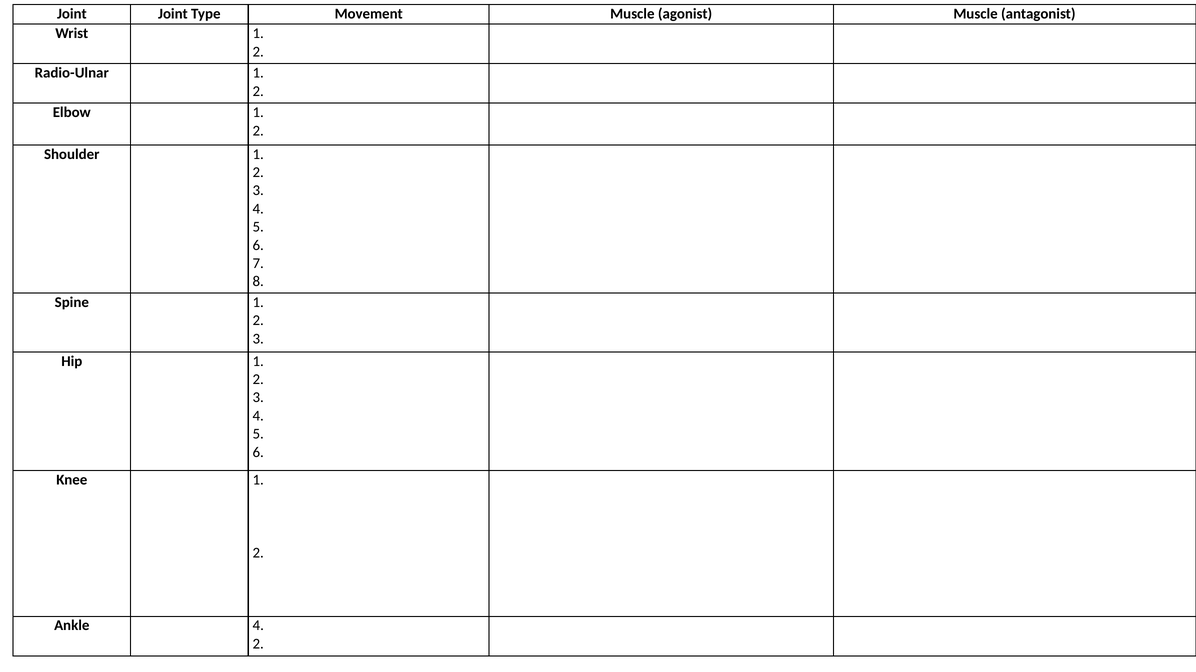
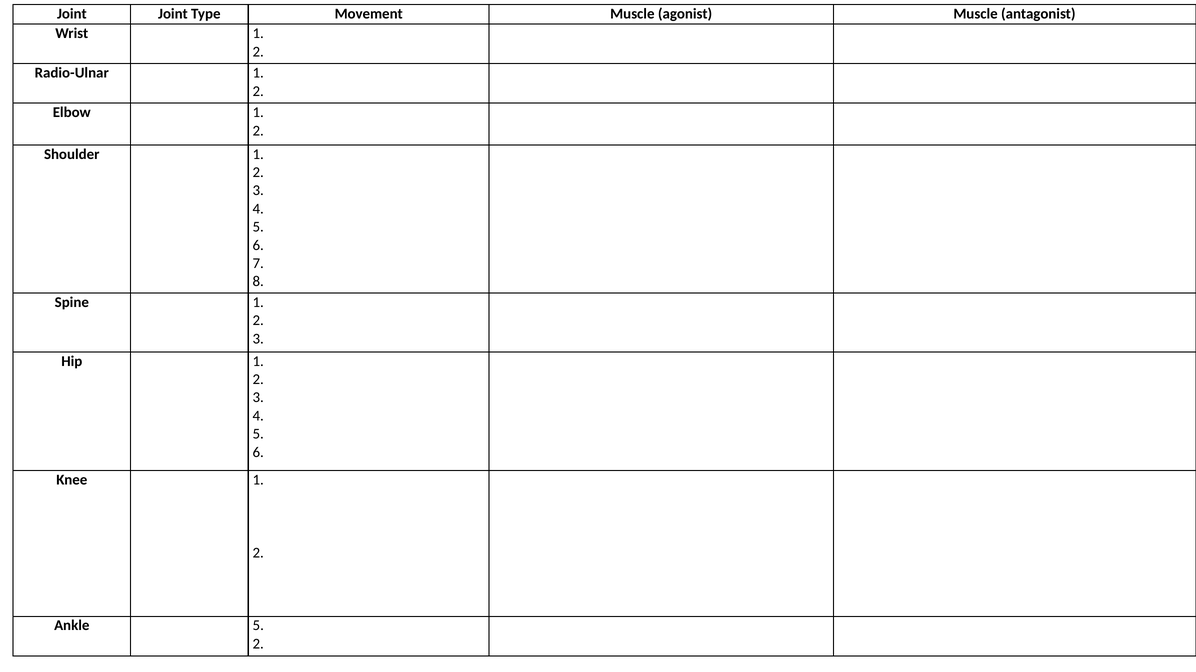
Ankle 4: 4 -> 5 (258, 626)
